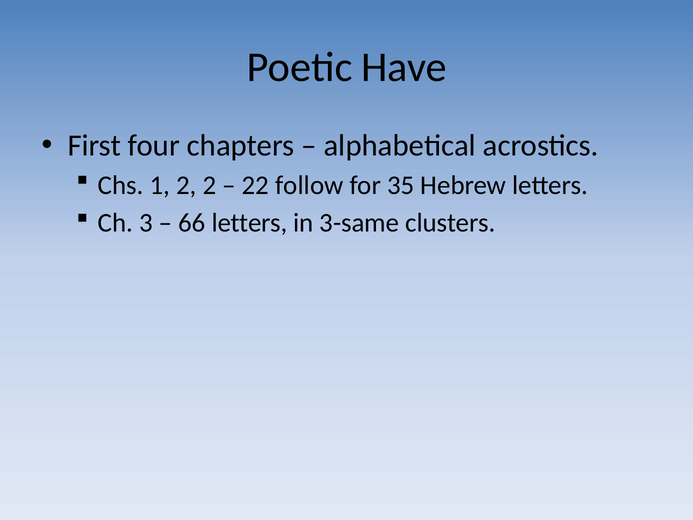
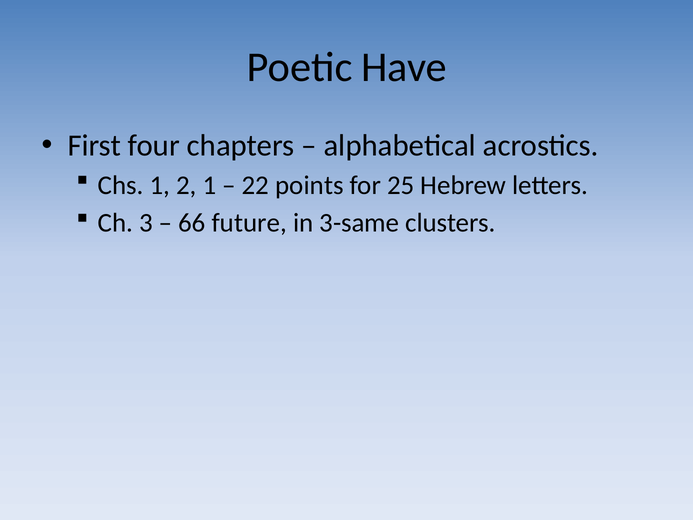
2 2: 2 -> 1 (209, 185)
follow: follow -> points (309, 185)
35: 35 -> 25 (401, 185)
66 letters: letters -> future (249, 223)
